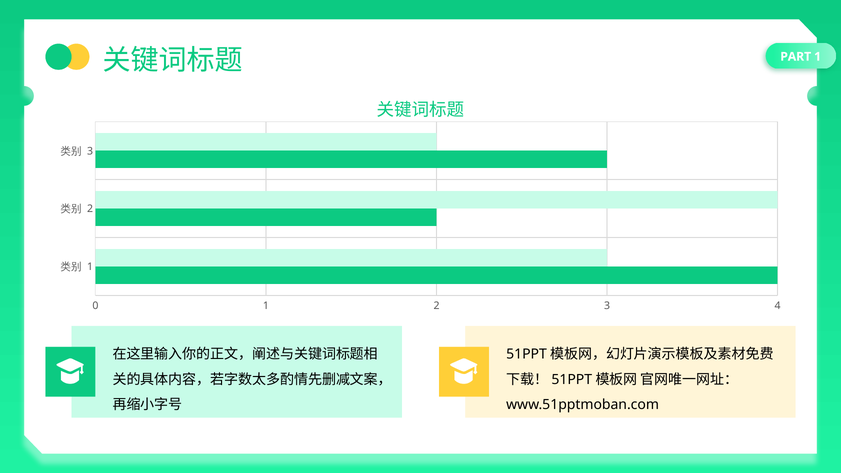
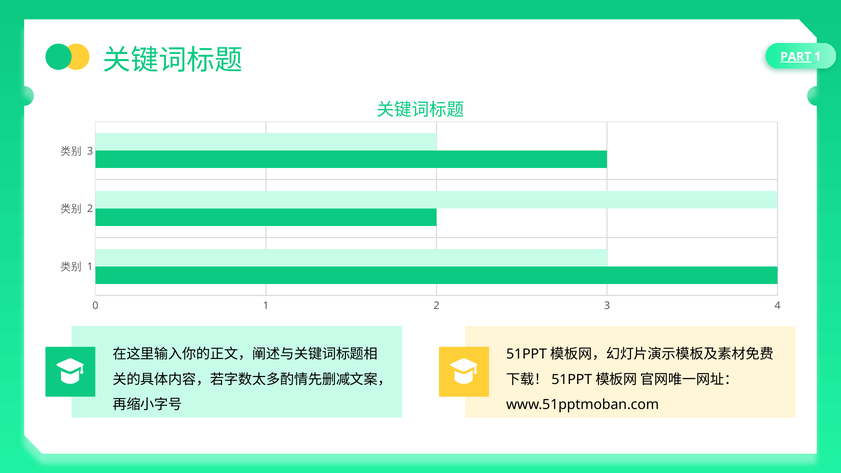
PART underline: none -> present (796, 57)
